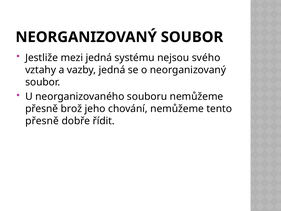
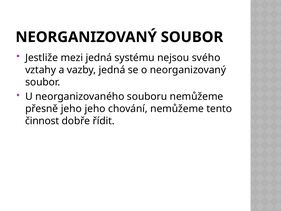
přesně brož: brož -> jeho (71, 109)
přesně: přesně -> činnost (42, 121)
